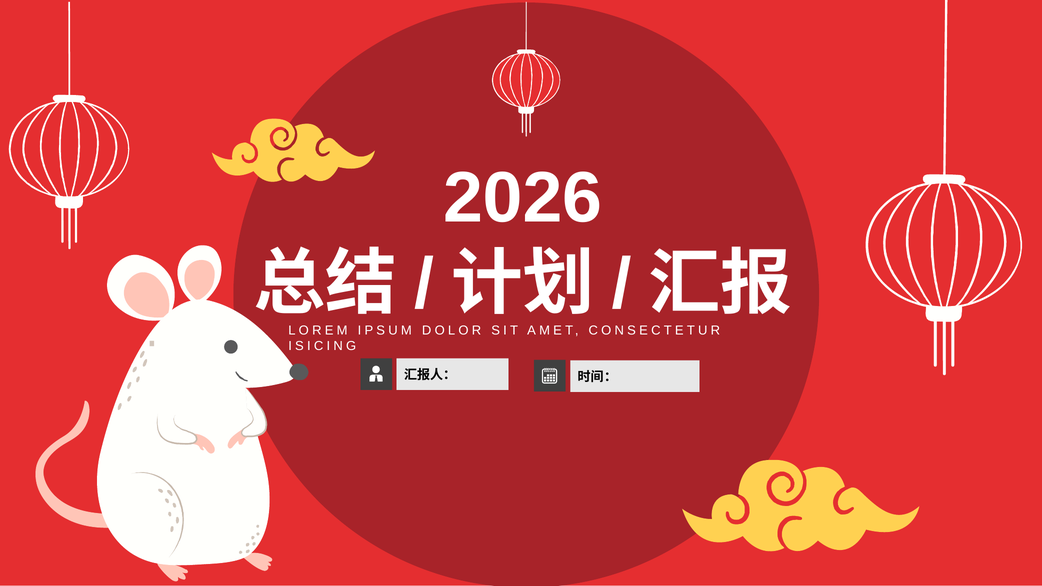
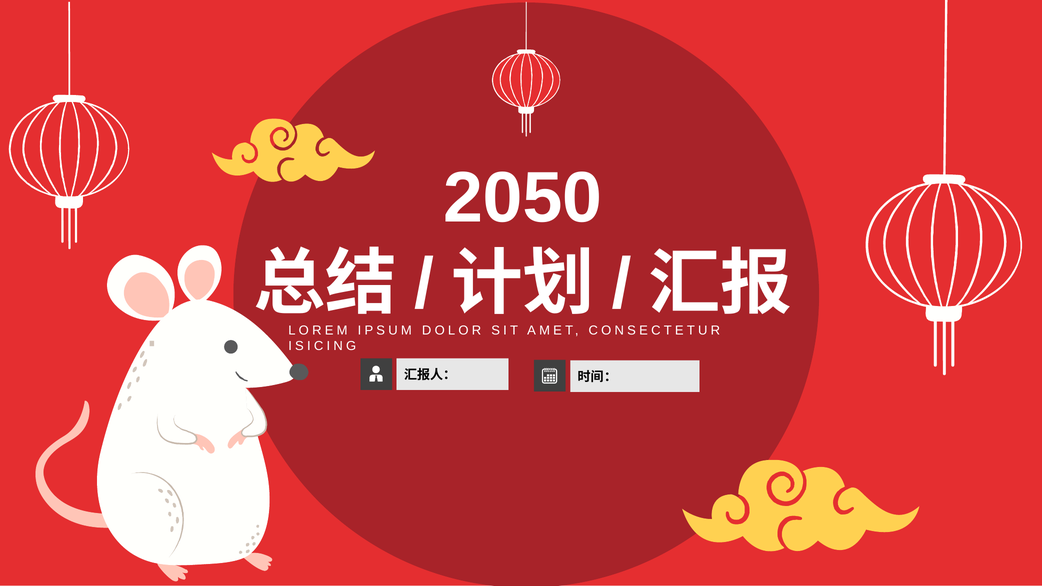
2026: 2026 -> 2050 (523, 198)
